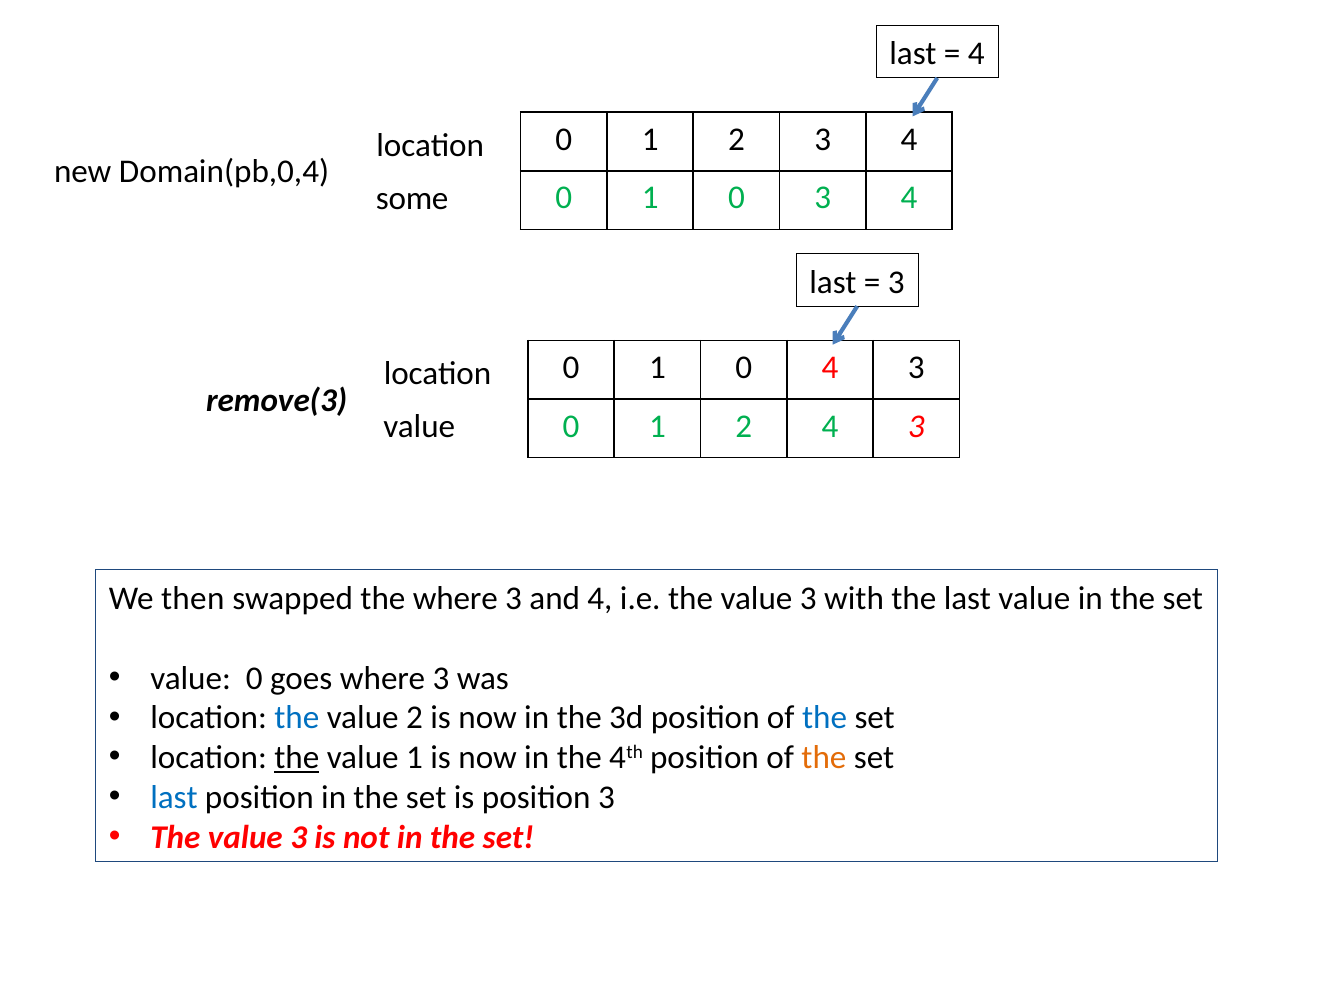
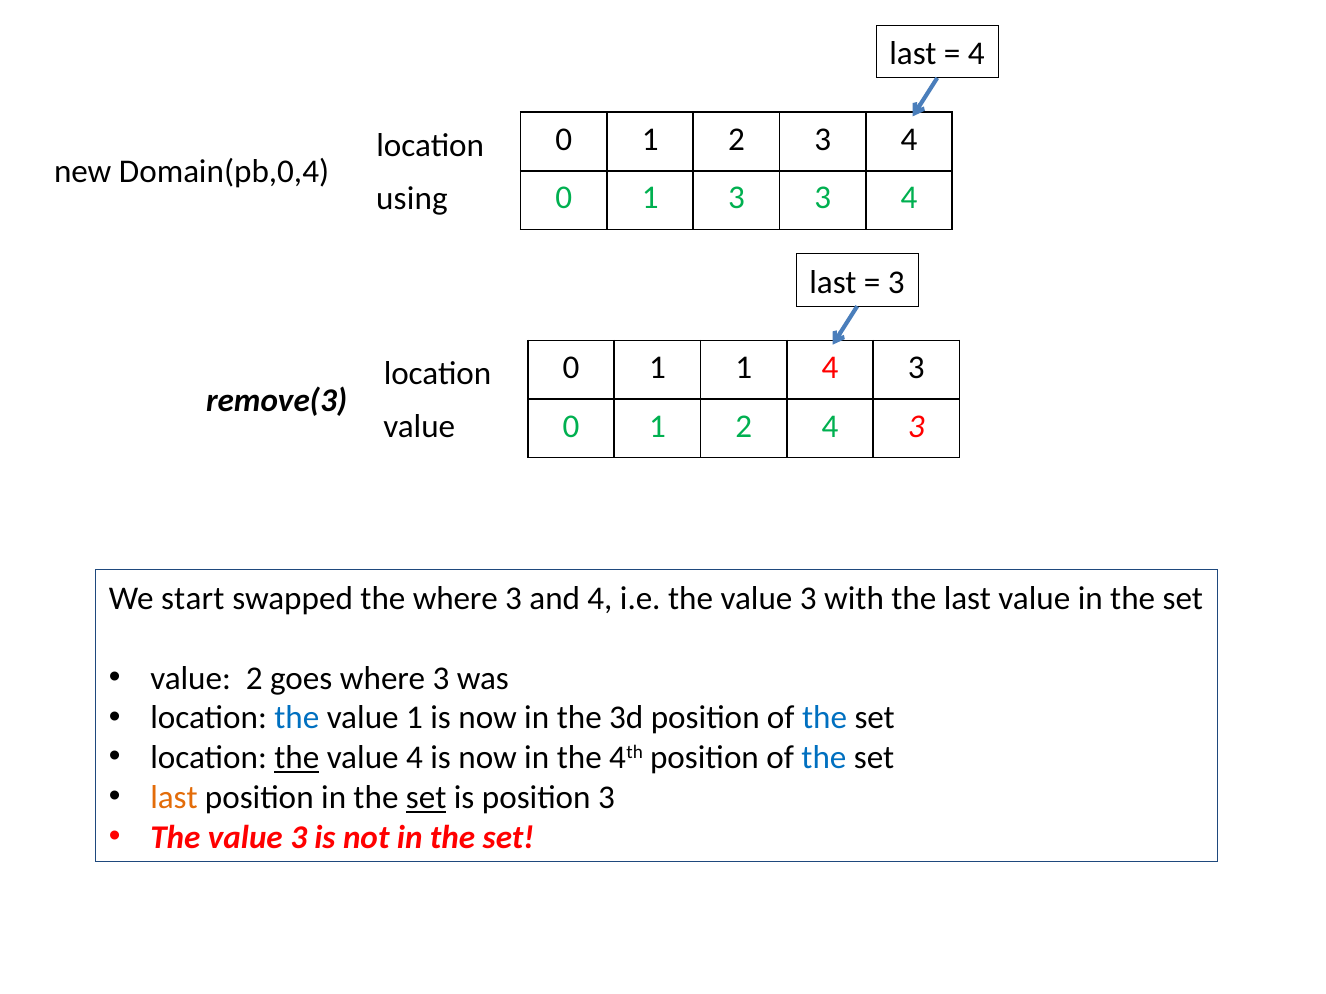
0: 0 -> 3 (736, 198)
some: some -> using (412, 199)
0: 0 -> 1 (744, 368)
then: then -> start (193, 599)
value 0: 0 -> 2 (254, 679)
value 2: 2 -> 1 (415, 718)
value 1: 1 -> 4 (415, 758)
the colour: orange -> blue (824, 758)
last colour: blue -> orange (174, 798)
set underline: none -> present (426, 798)
